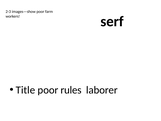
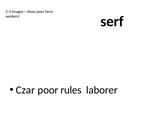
Title: Title -> Czar (25, 90)
